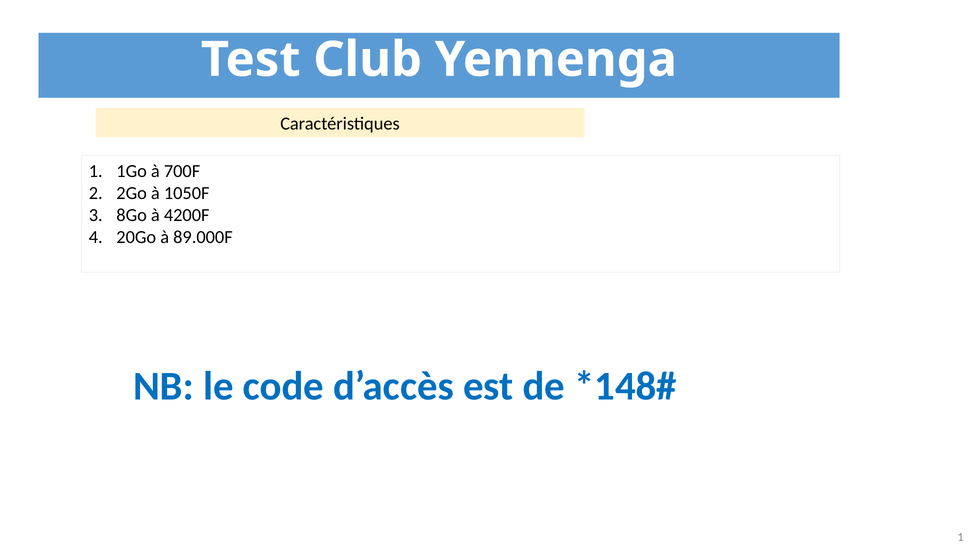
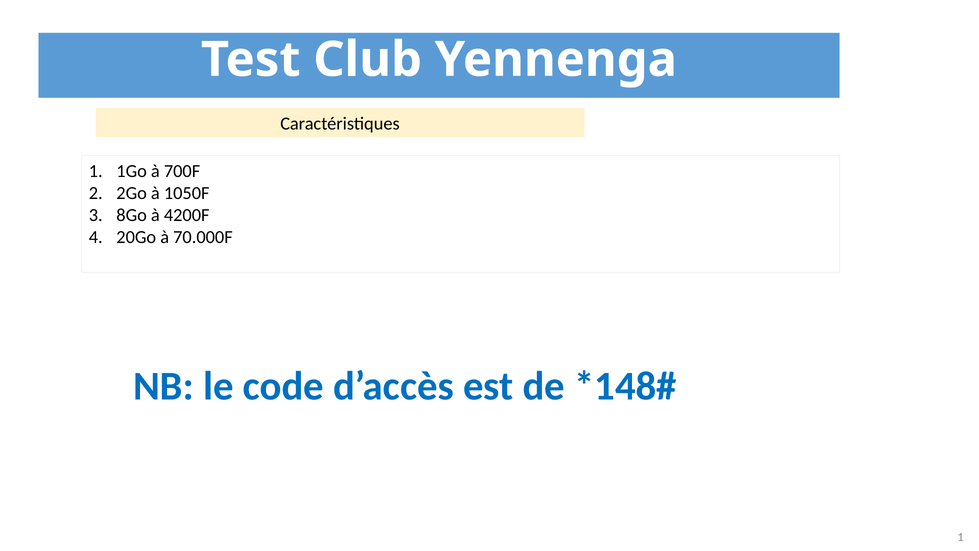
89.000F: 89.000F -> 70.000F (203, 237)
